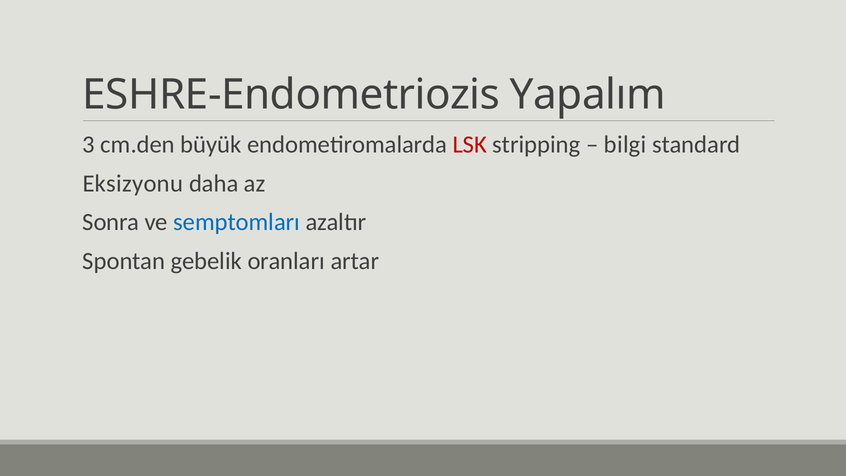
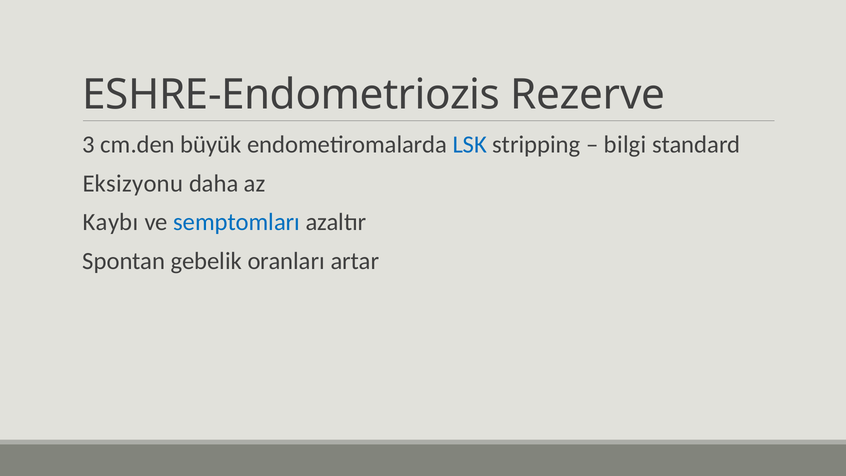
Yapalım: Yapalım -> Rezerve (588, 95)
LSK colour: red -> blue (470, 144)
Sonra: Sonra -> Kaybı (111, 222)
